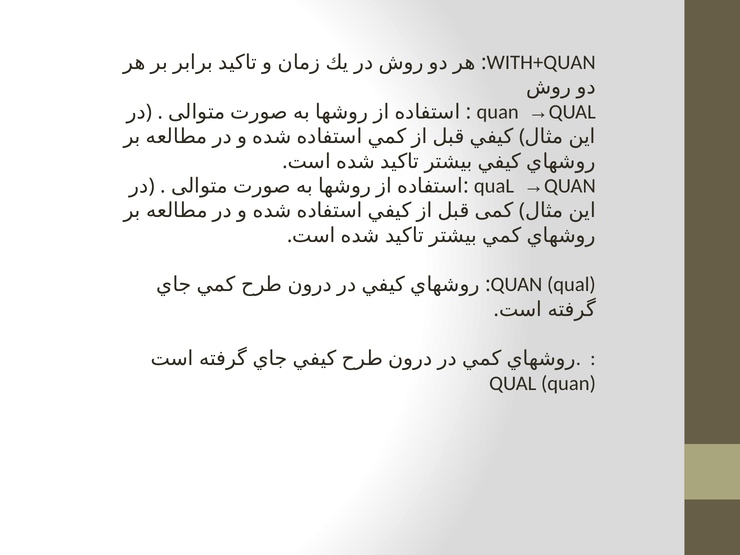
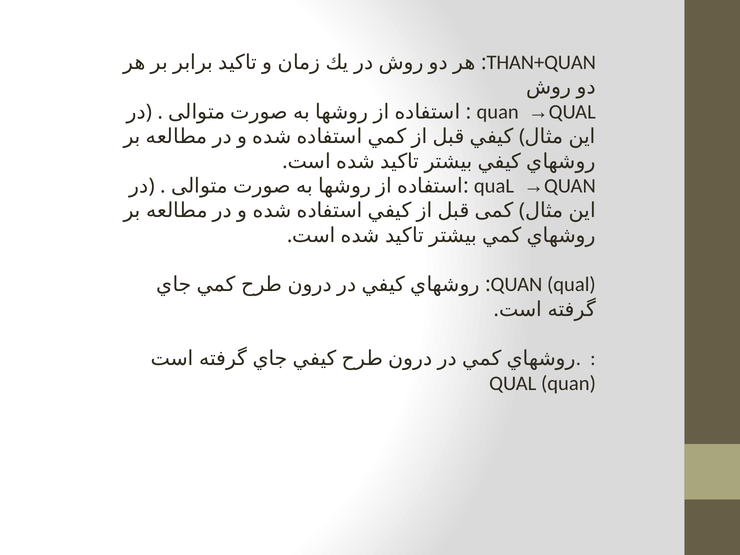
WITH+QUAN: WITH+QUAN -> THAN+QUAN (541, 63)
